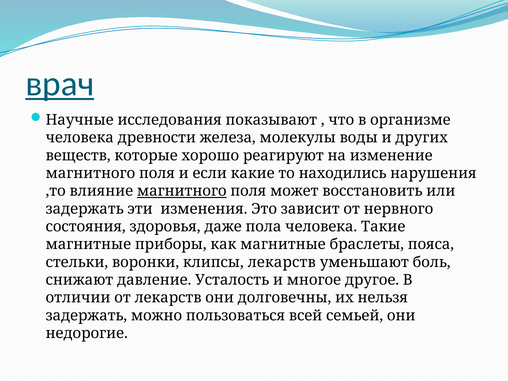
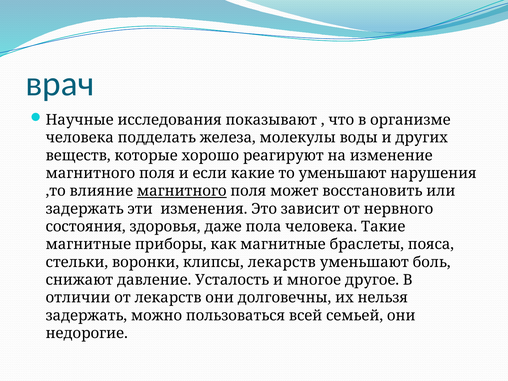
врач underline: present -> none (60, 84)
древности: древности -> подделать (157, 138)
то находились: находились -> уменьшают (343, 173)
